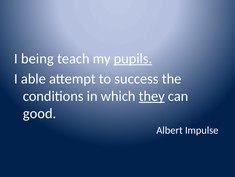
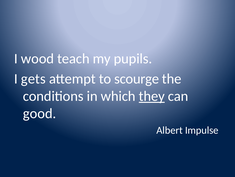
being: being -> wood (37, 58)
pupils underline: present -> none (133, 58)
able: able -> gets (33, 78)
success: success -> scourge (137, 78)
